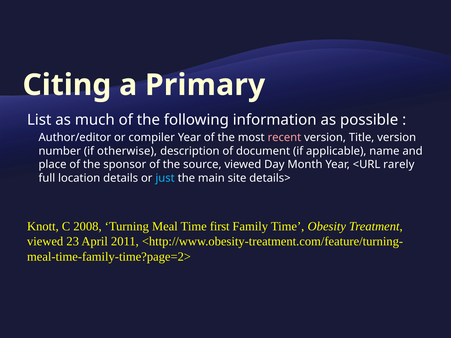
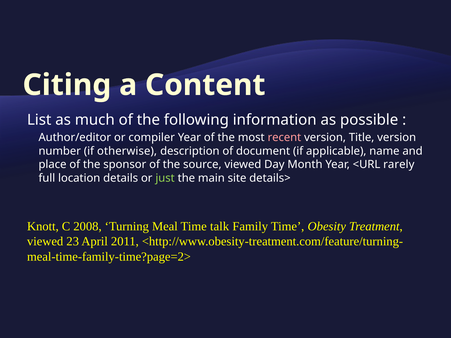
Primary: Primary -> Content (205, 85)
just colour: light blue -> light green (165, 178)
first: first -> talk (220, 227)
